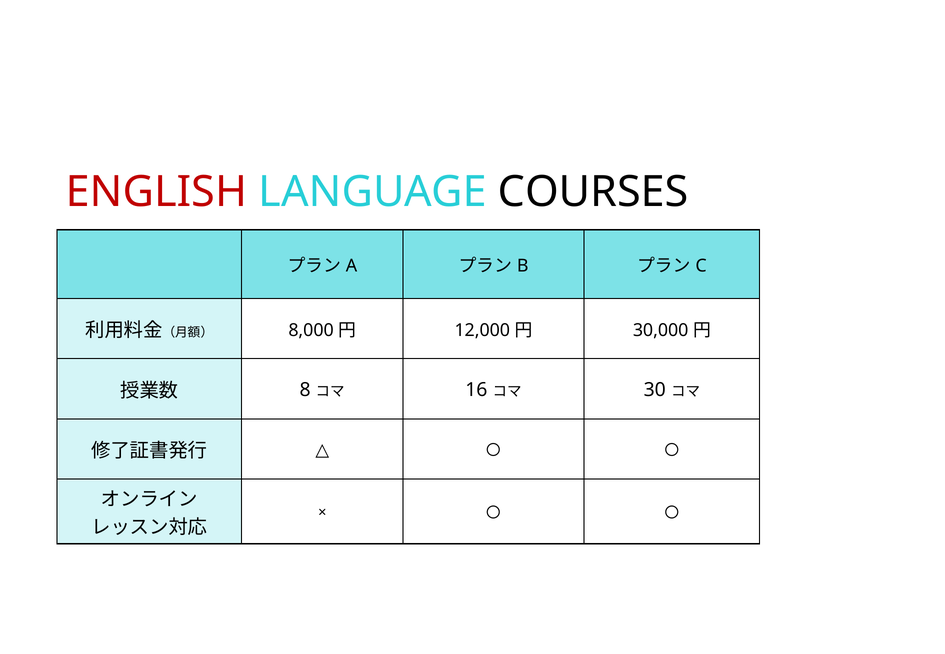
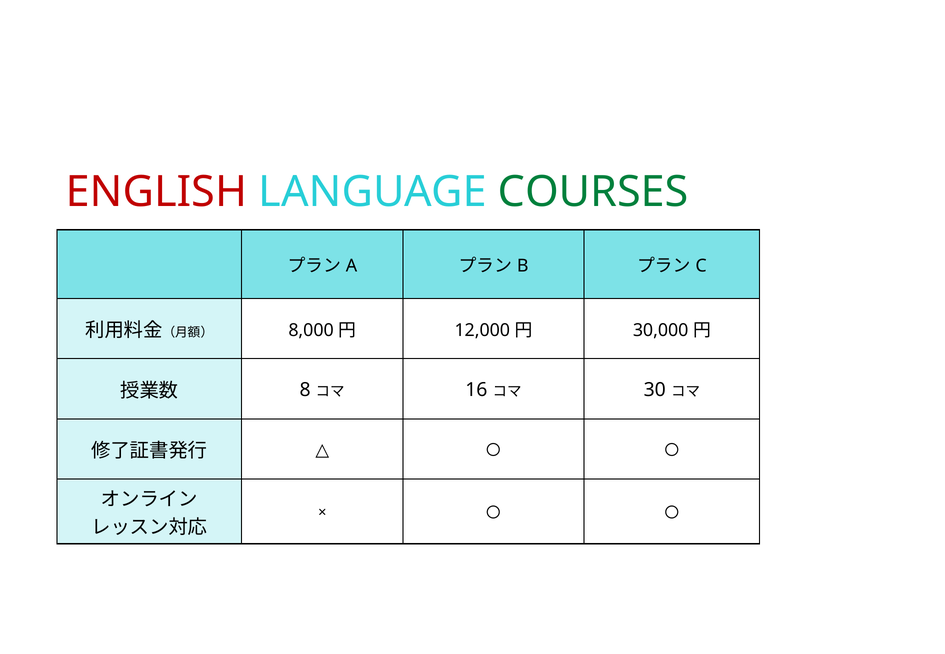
COURSES colour: black -> green (593, 192)
